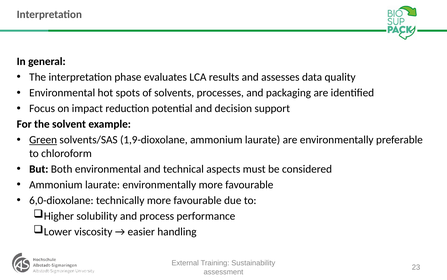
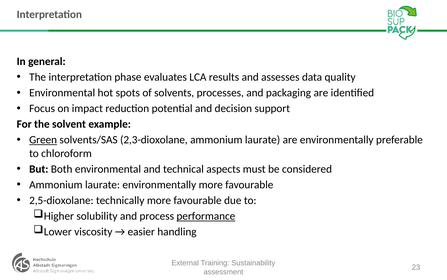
1,9-dioxolane: 1,9-dioxolane -> 2,3-dioxolane (154, 140)
6,0-dioxolane: 6,0-dioxolane -> 2,5-dioxolane (61, 200)
performance underline: none -> present (206, 216)
